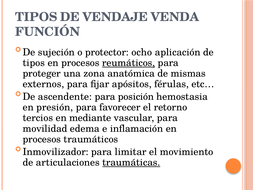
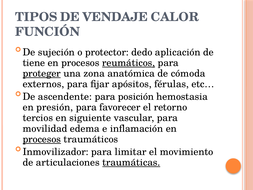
VENDA: VENDA -> CALOR (175, 17)
ocho: ocho -> dedo (142, 52)
tipos: tipos -> tiene (34, 63)
proteger underline: none -> present (42, 73)
mismas: mismas -> cómoda (188, 73)
mediante: mediante -> siguiente (90, 118)
procesos underline: none -> present (42, 139)
